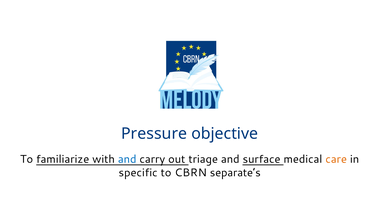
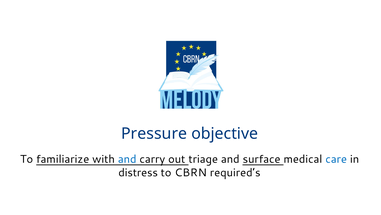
care colour: orange -> blue (336, 159)
specific: specific -> distress (138, 172)
separate’s: separate’s -> required’s (235, 172)
